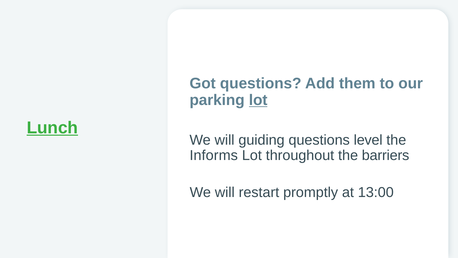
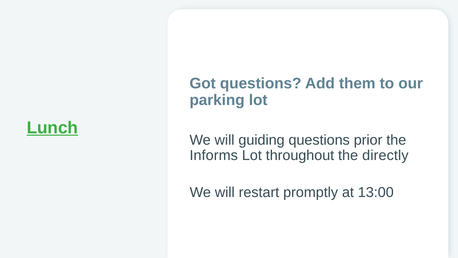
lot underline: present -> none (258, 100)
level: level -> prior (368, 140)
barriers: barriers -> directly (385, 155)
